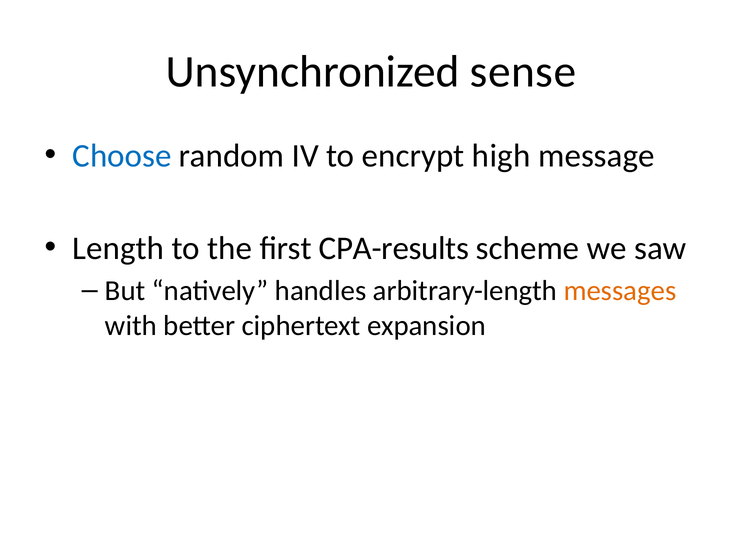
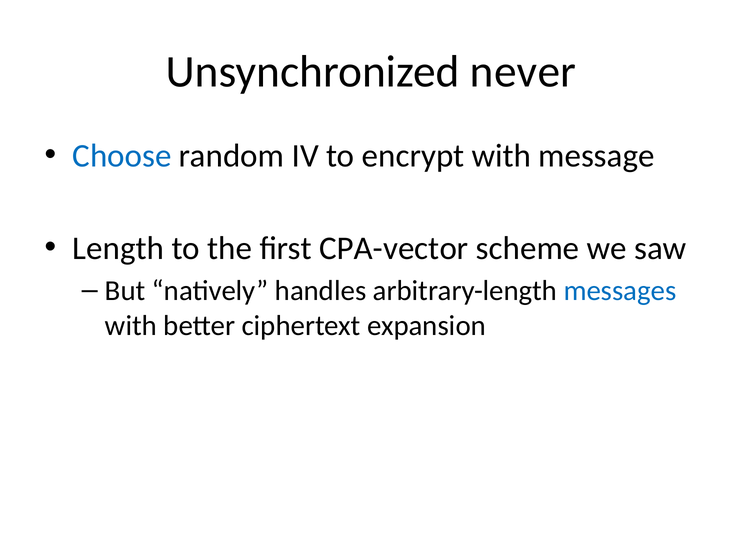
sense: sense -> never (523, 72)
encrypt high: high -> with (501, 156)
CPA-results: CPA-results -> CPA-vector (394, 248)
messages colour: orange -> blue (620, 291)
